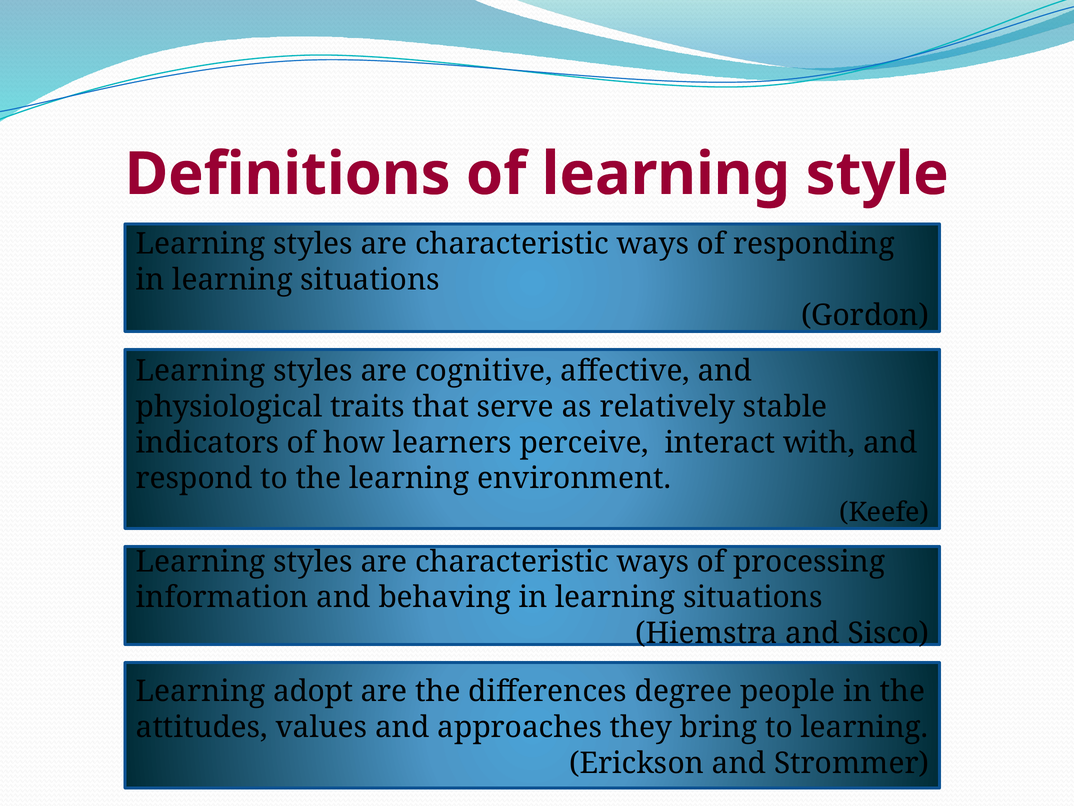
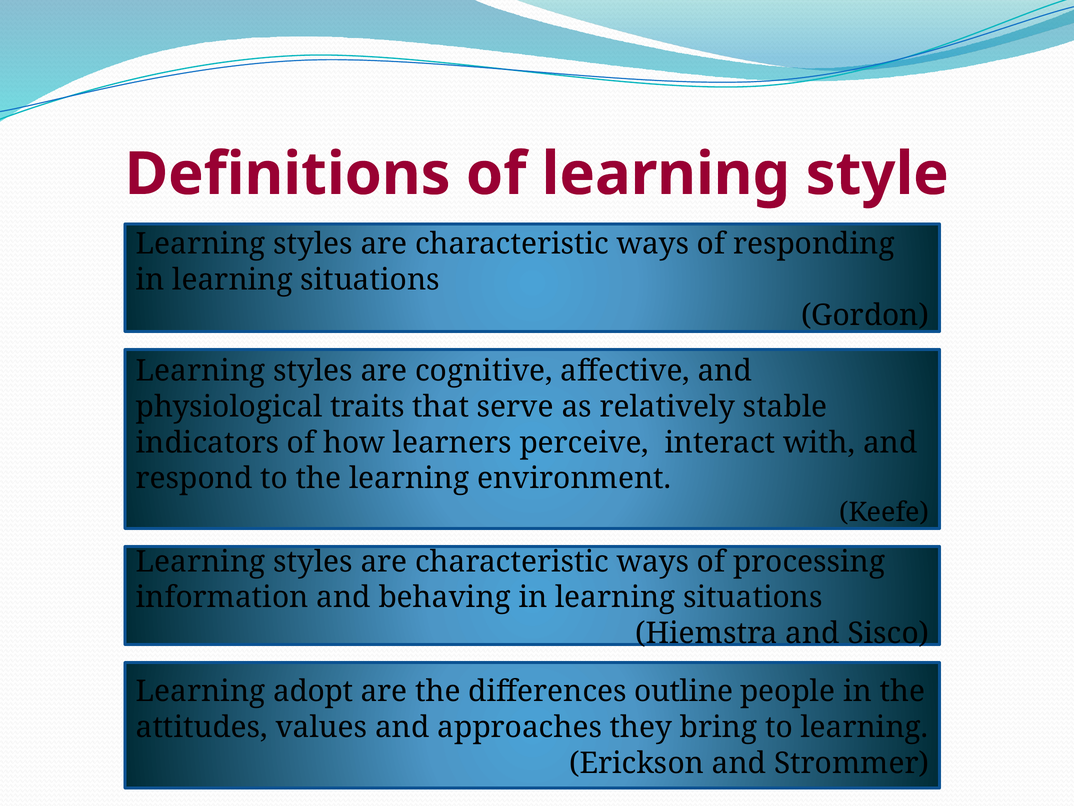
degree: degree -> outline (684, 691)
